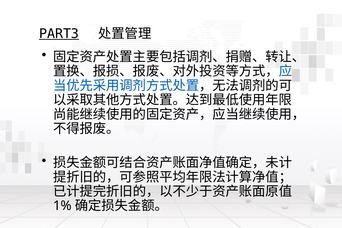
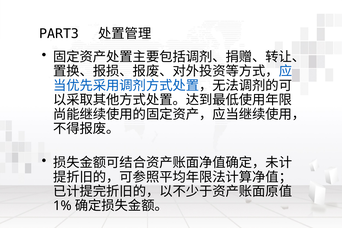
PART3 underline: present -> none (59, 34)
